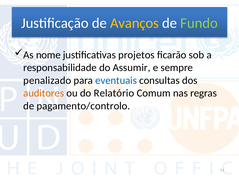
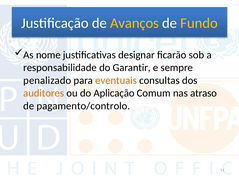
Fundo colour: light green -> yellow (199, 23)
projetos: projetos -> designar (136, 55)
Assumir: Assumir -> Garantir (132, 68)
eventuais colour: blue -> orange (116, 80)
Relatório: Relatório -> Aplicação (114, 93)
regras: regras -> atraso (204, 93)
